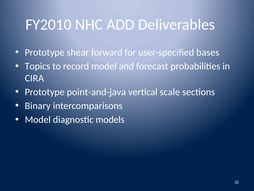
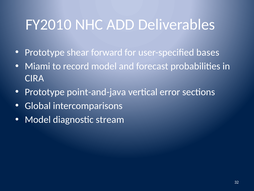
Topics: Topics -> Miami (37, 66)
scale: scale -> error (170, 92)
Binary: Binary -> Global (38, 106)
models: models -> stream (110, 119)
